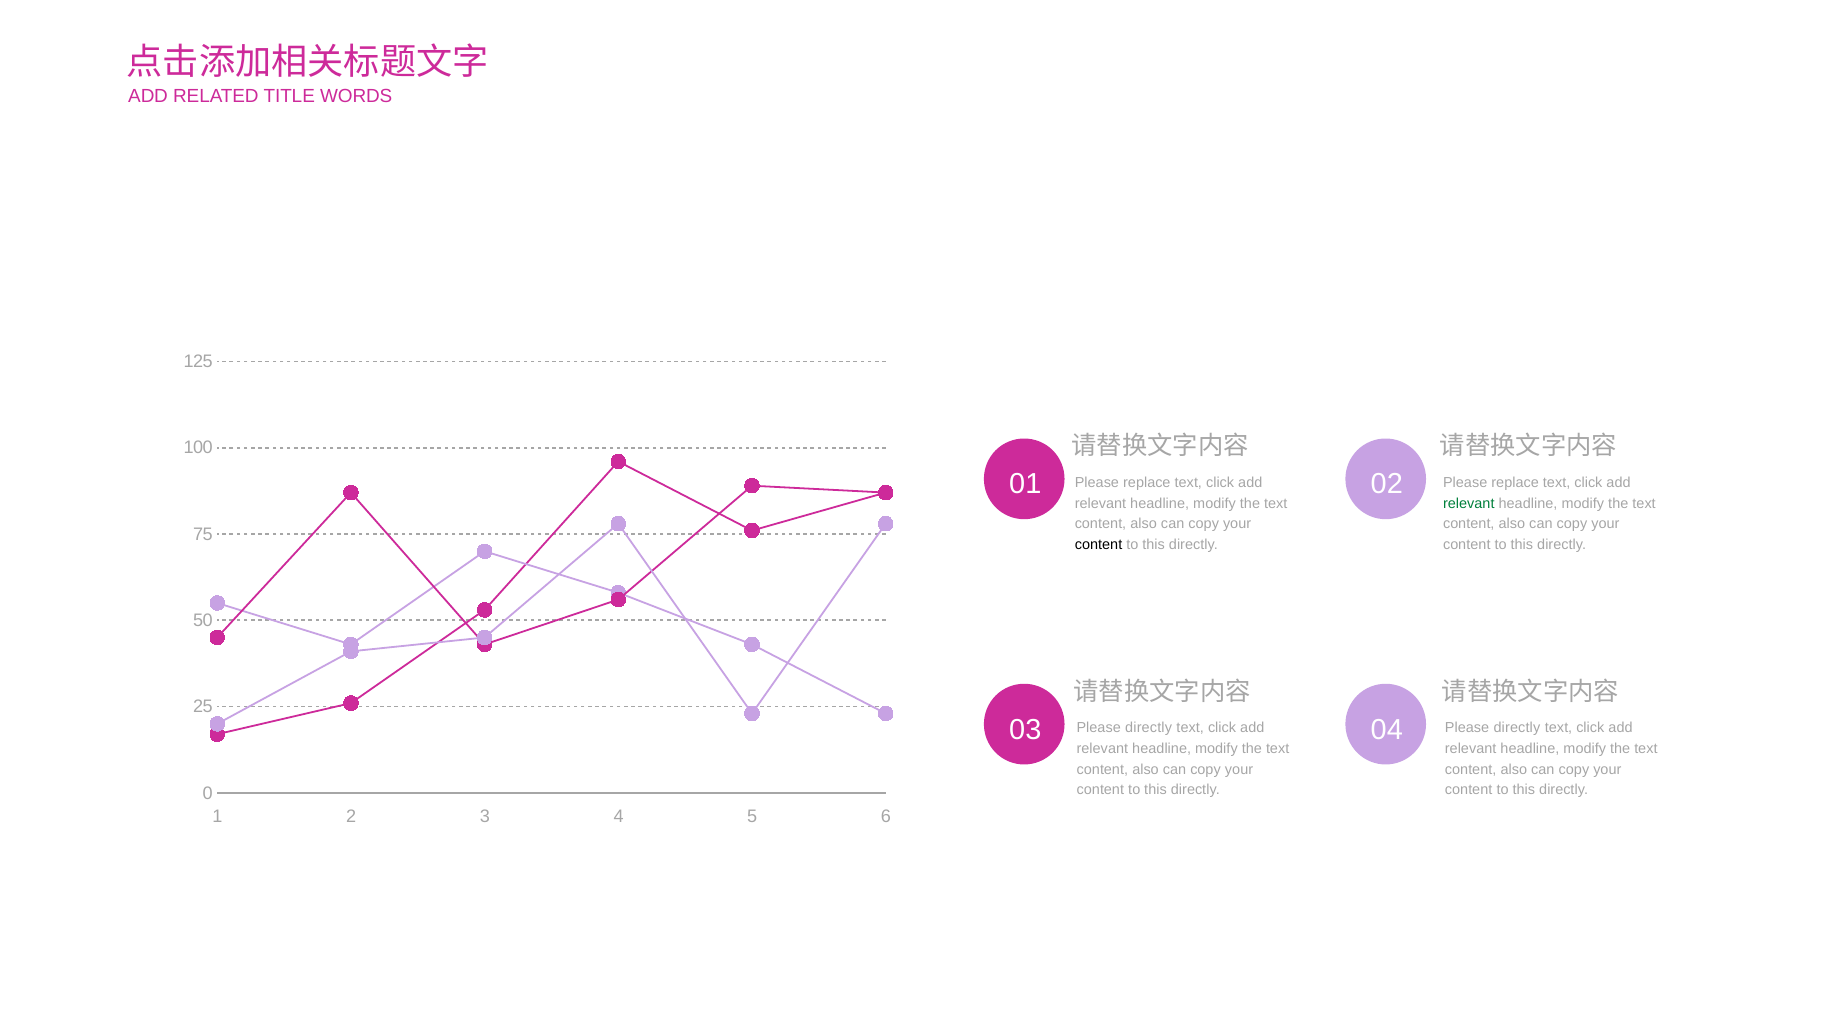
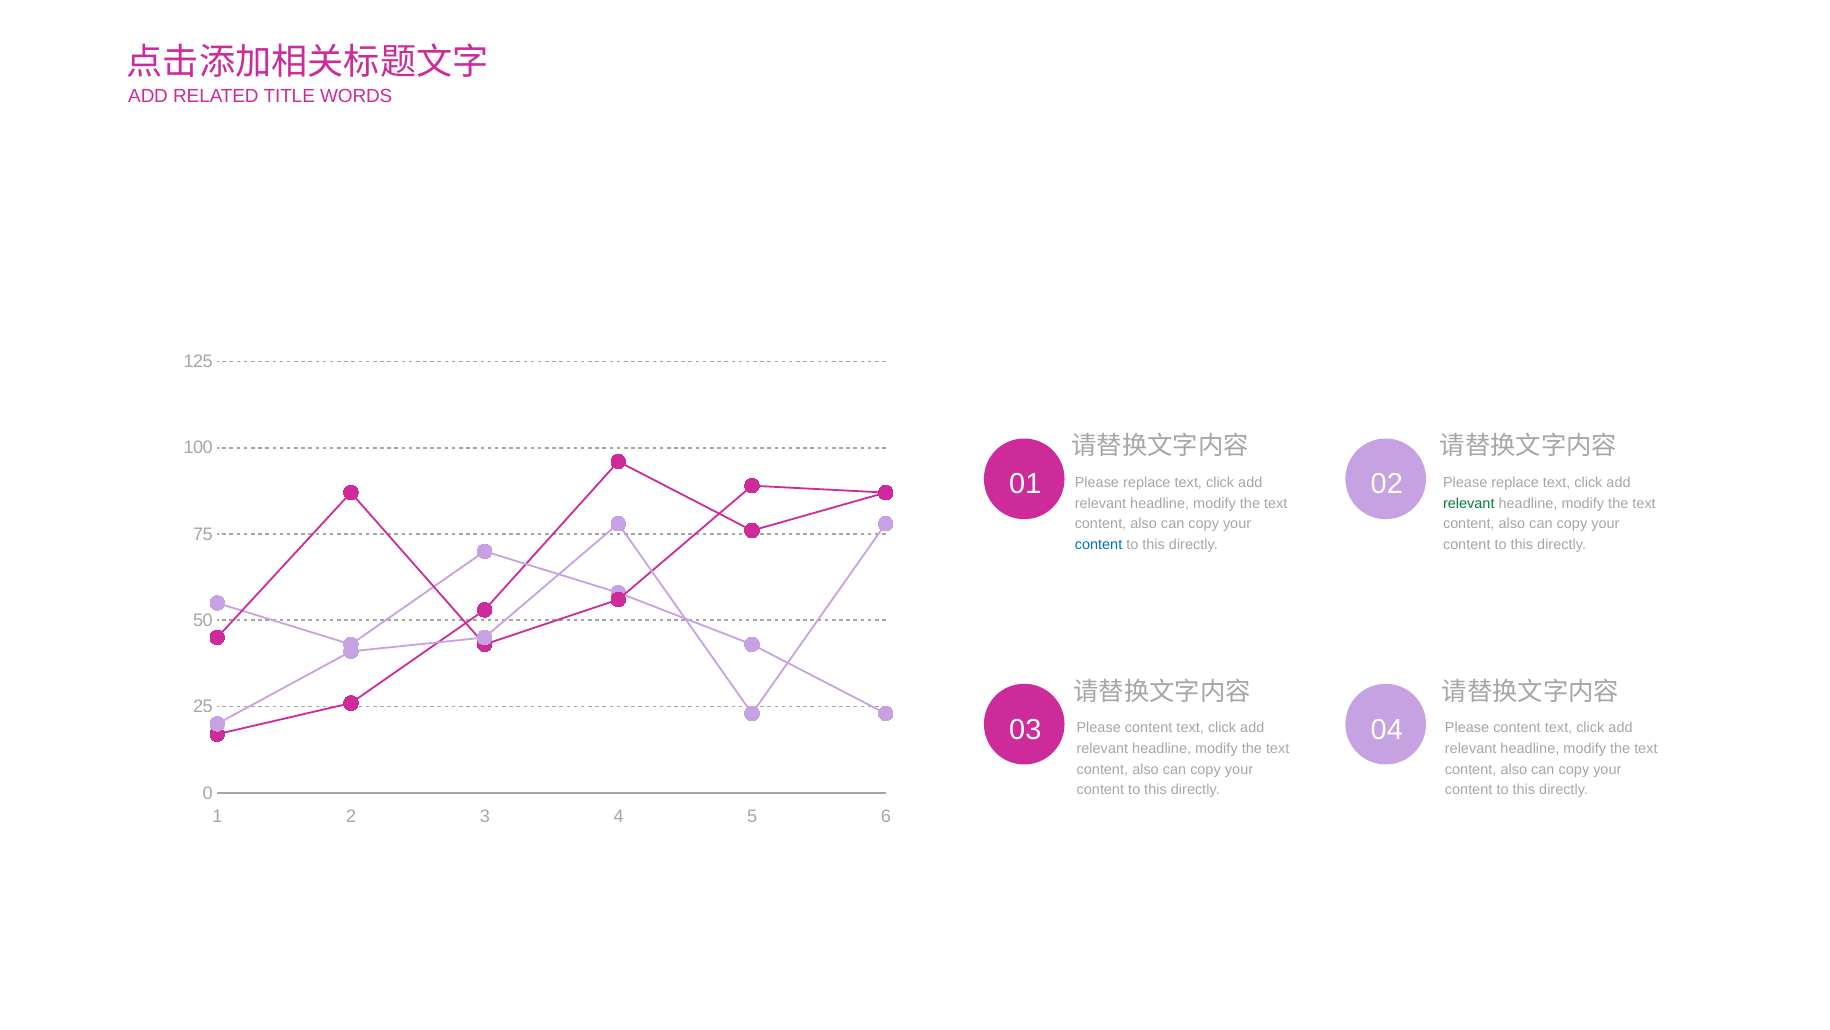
content colour: black -> blue (1099, 545)
directly: directly -> content (1149, 727)
directly: directly -> content (1517, 727)
